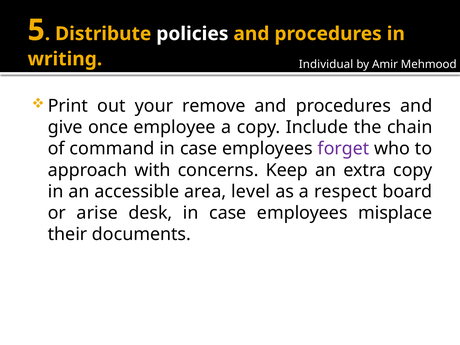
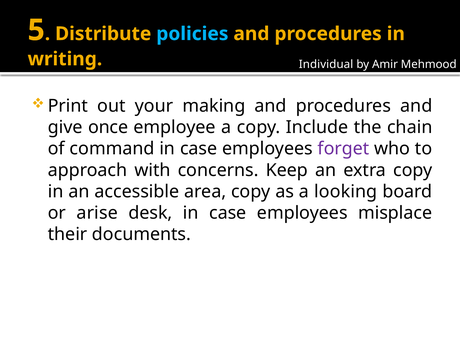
policies colour: white -> light blue (192, 34)
remove: remove -> making (214, 106)
area level: level -> copy (251, 192)
respect: respect -> looking (346, 192)
